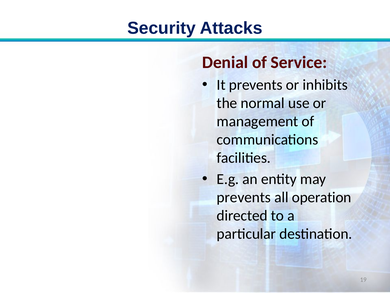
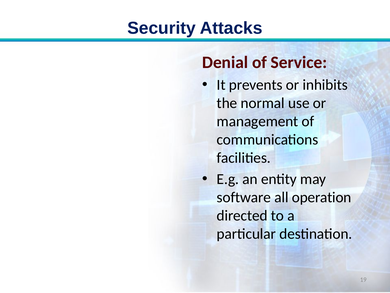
prevents: prevents -> software (244, 197)
